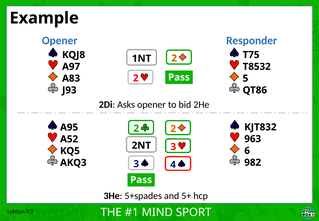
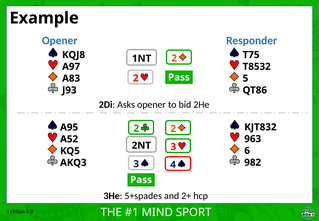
5+: 5+ -> 2+ (186, 196)
